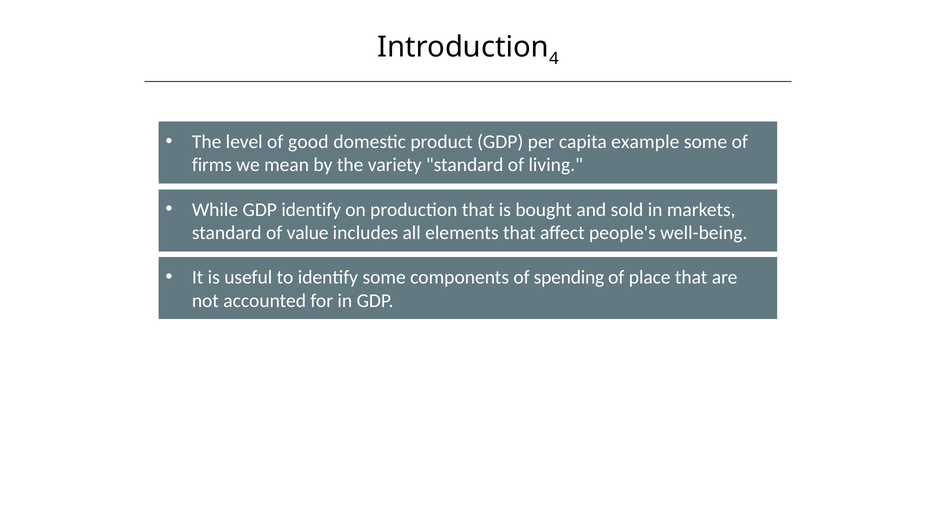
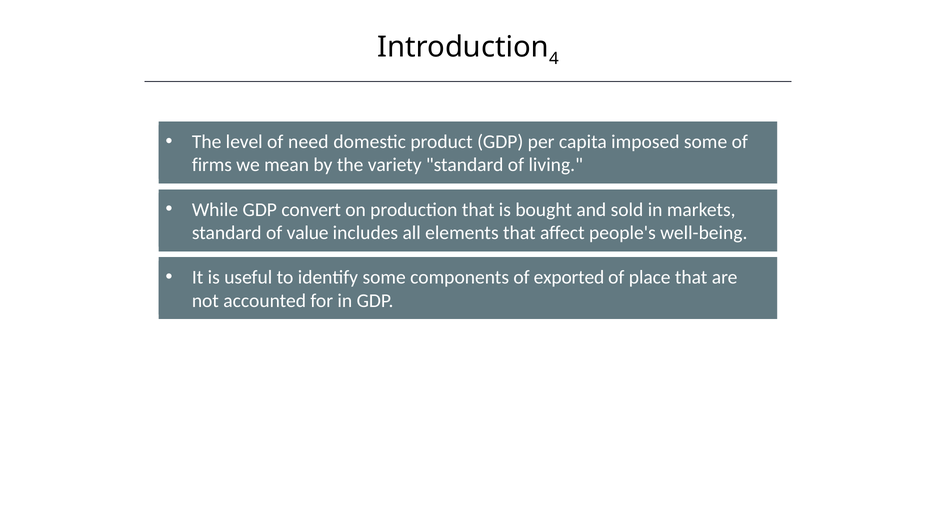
good: good -> need (308, 142)
example: example -> imposed (645, 142)
GDP identify: identify -> convert (311, 210)
spending: spending -> exported (569, 278)
